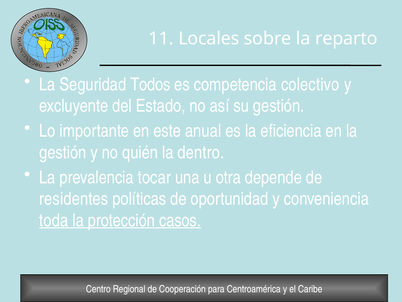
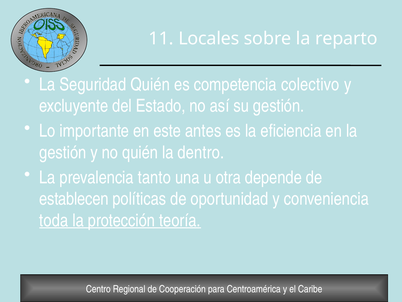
Seguridad Todos: Todos -> Quién (150, 84)
anual: anual -> antes (203, 131)
tocar: tocar -> tanto (154, 177)
residentes: residentes -> establecen (74, 199)
casos: casos -> teoría (180, 220)
